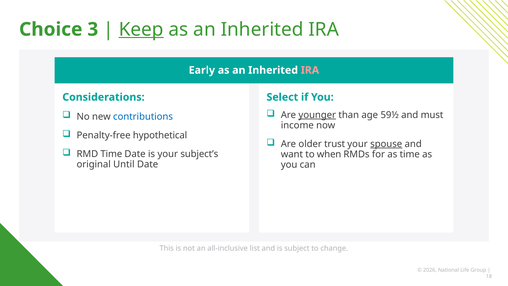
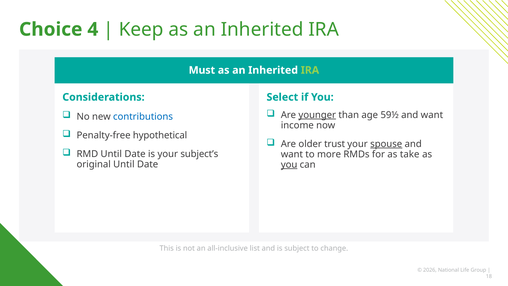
3: 3 -> 4 (93, 29)
Keep underline: present -> none (141, 29)
Early: Early -> Must (202, 70)
IRA colour: pink -> light green (310, 70)
59½ and must: must -> want (432, 115)
RMD Time: Time -> Until (111, 154)
when: when -> more (329, 154)
as time: time -> take (410, 154)
you underline: none -> present (289, 164)
